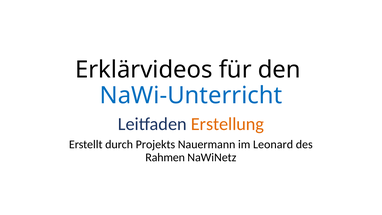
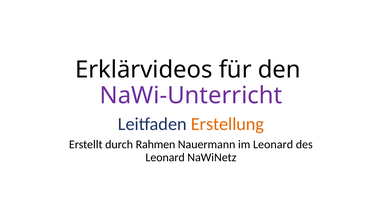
NaWi-Unterricht colour: blue -> purple (191, 95)
Projekts: Projekts -> Rahmen (155, 144)
Rahmen: Rahmen -> Leonard (165, 157)
